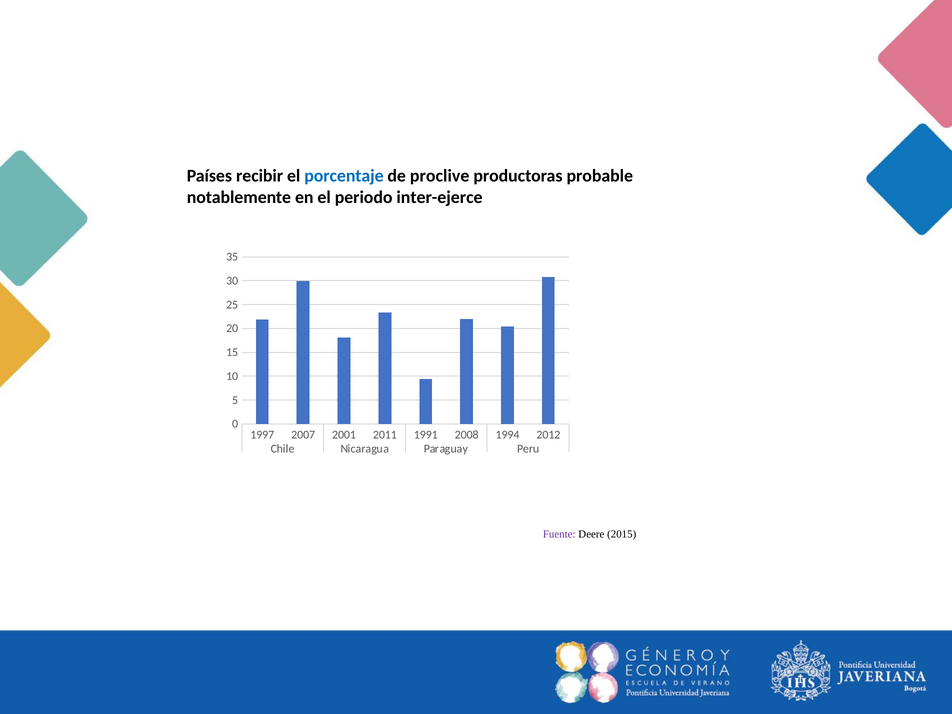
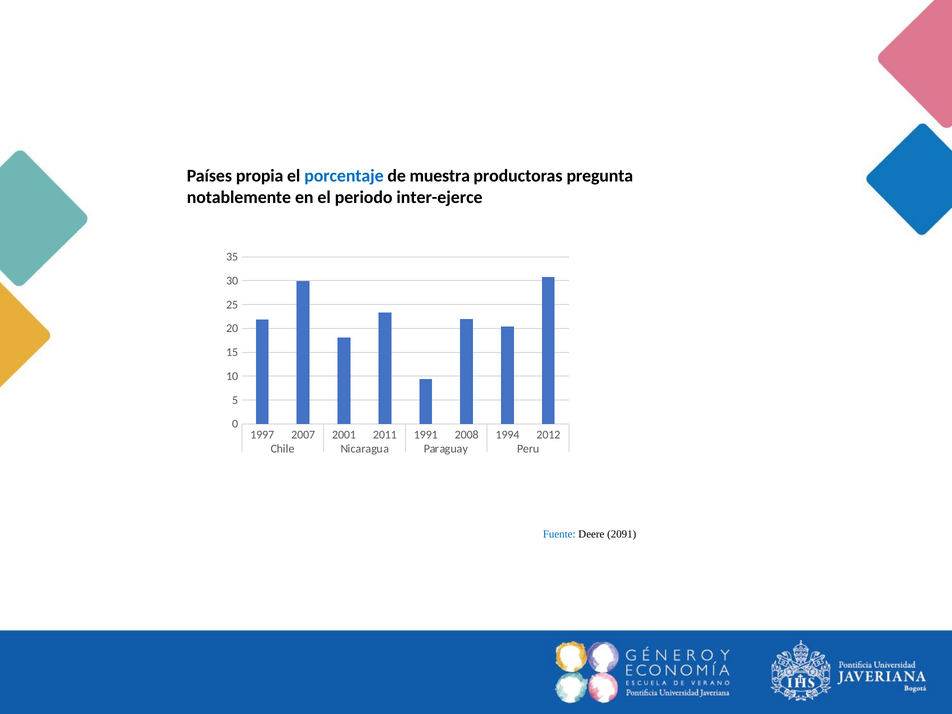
recibir: recibir -> propia (260, 176)
proclive: proclive -> muestra (440, 176)
probable: probable -> pregunta (600, 176)
Fuente colour: purple -> blue (559, 534)
2015: 2015 -> 2091 (622, 534)
